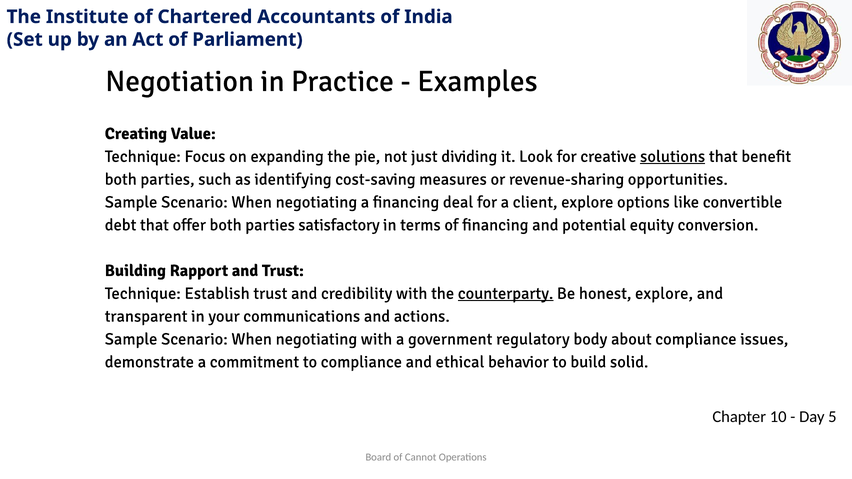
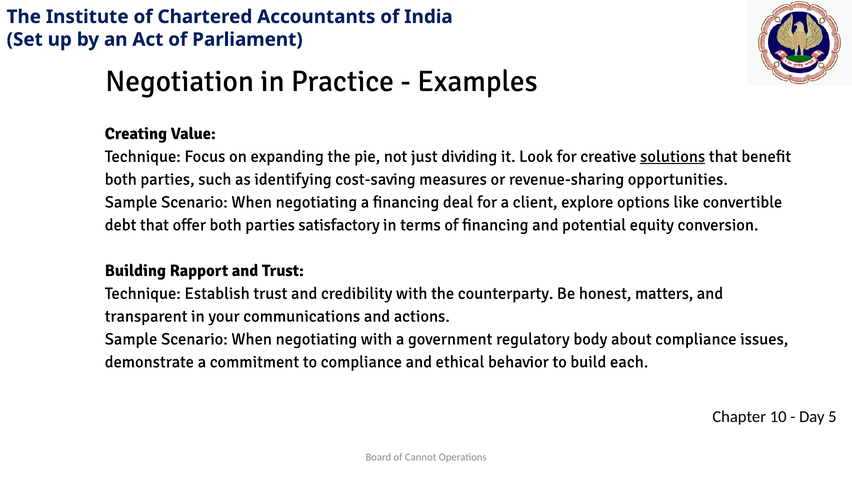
counterparty underline: present -> none (506, 294)
honest explore: explore -> matters (664, 294)
solid: solid -> each (629, 362)
